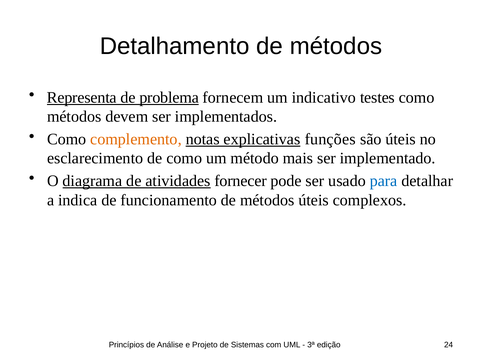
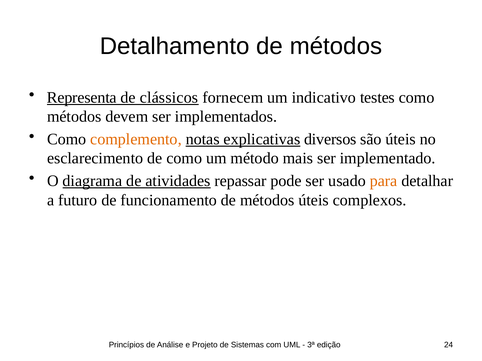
problema: problema -> clássicos (169, 98)
funções: funções -> diversos (330, 139)
fornecer: fornecer -> repassar (241, 181)
para colour: blue -> orange (384, 181)
indica: indica -> futuro (78, 200)
